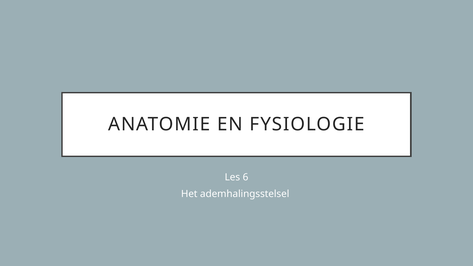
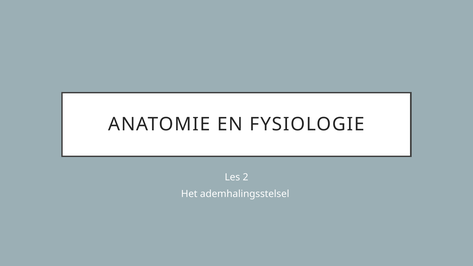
6: 6 -> 2 (246, 177)
